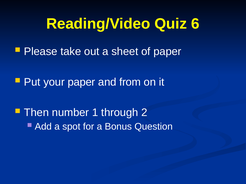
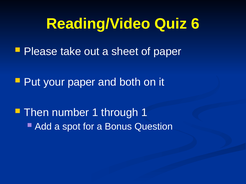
from: from -> both (130, 82)
through 2: 2 -> 1 (144, 113)
